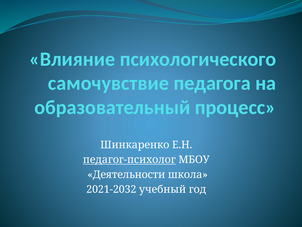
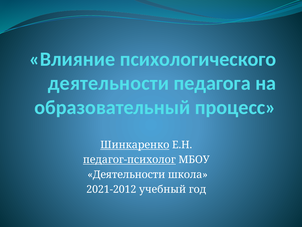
самочувствие: самочувствие -> деятельности (108, 83)
Шинкаренко underline: none -> present (135, 145)
2021-2032: 2021-2032 -> 2021-2012 (111, 189)
